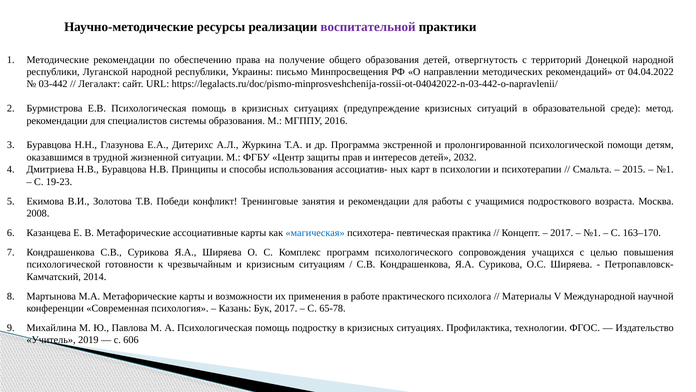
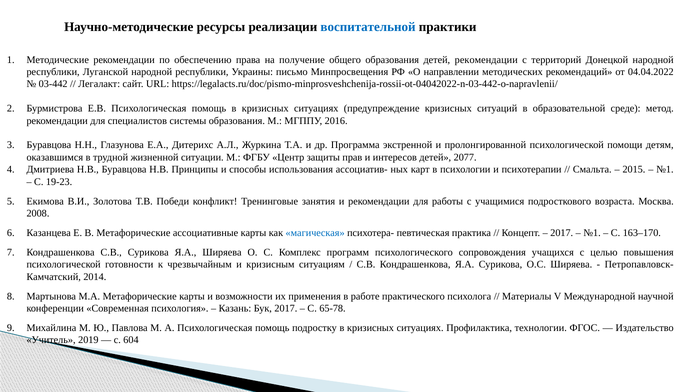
воспитательной colour: purple -> blue (368, 27)
детей отвергнутость: отвергнутость -> рекомендации (486, 60)
2032: 2032 -> 2077 (465, 157)
606: 606 -> 604 (131, 340)
